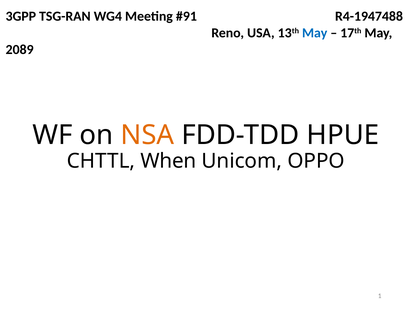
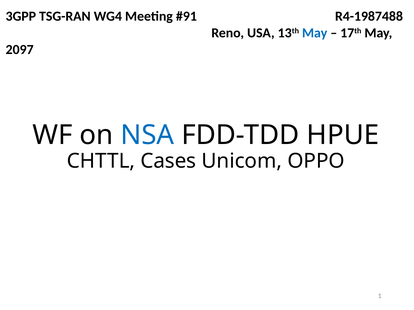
R4-1947488: R4-1947488 -> R4-1987488 (369, 16)
2089: 2089 -> 2097 (20, 50)
NSA colour: orange -> blue (147, 135)
When: When -> Cases (168, 161)
